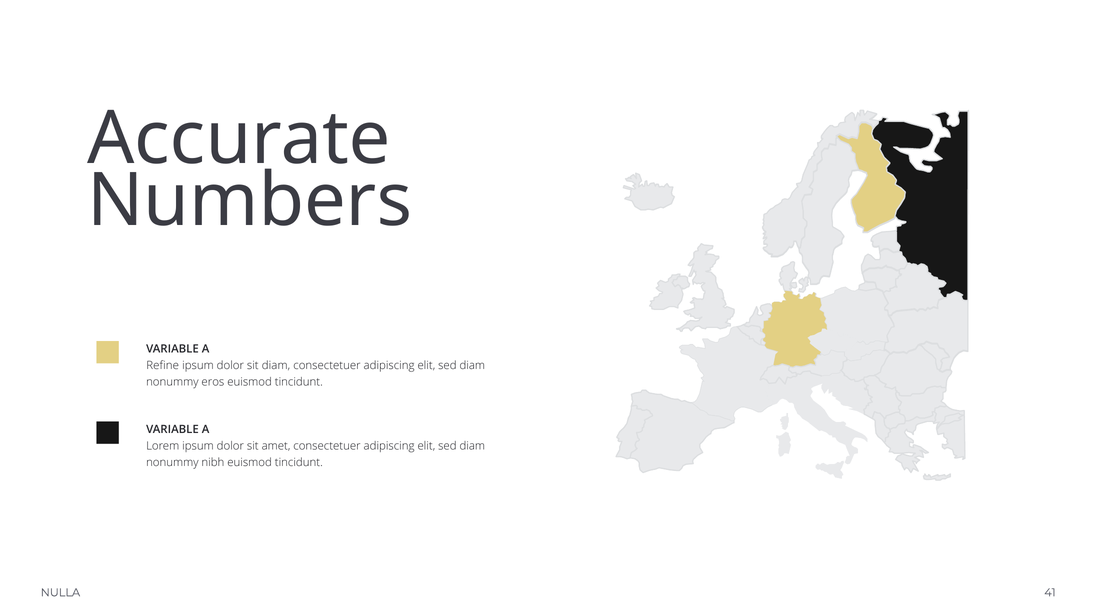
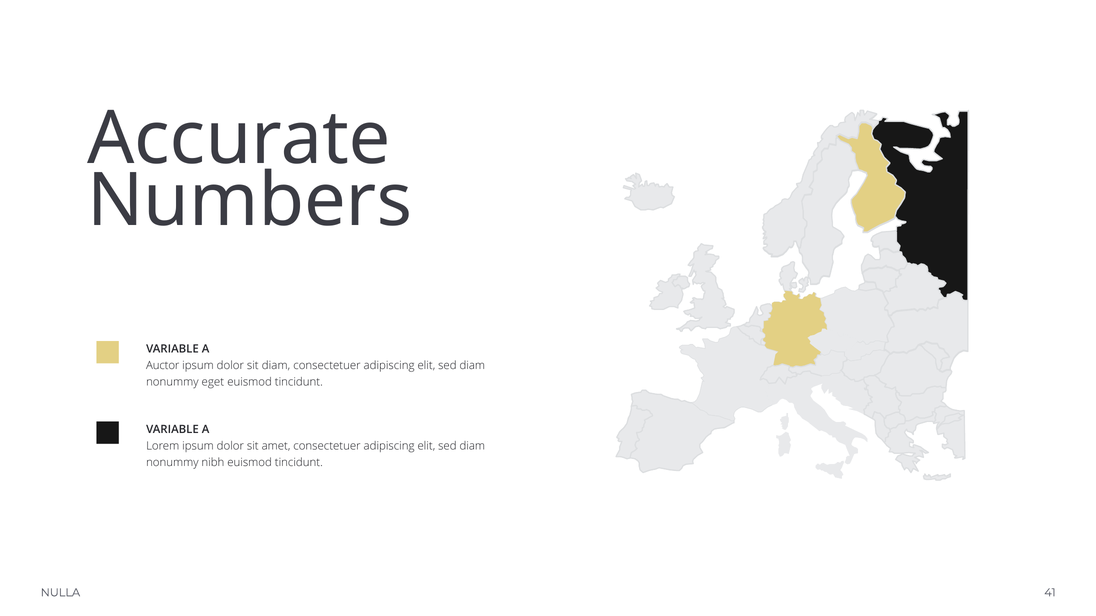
Refine: Refine -> Auctor (163, 366)
eros: eros -> eget (213, 382)
